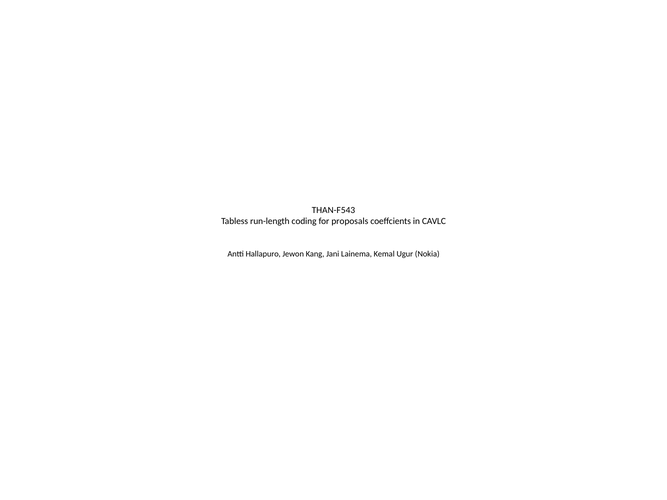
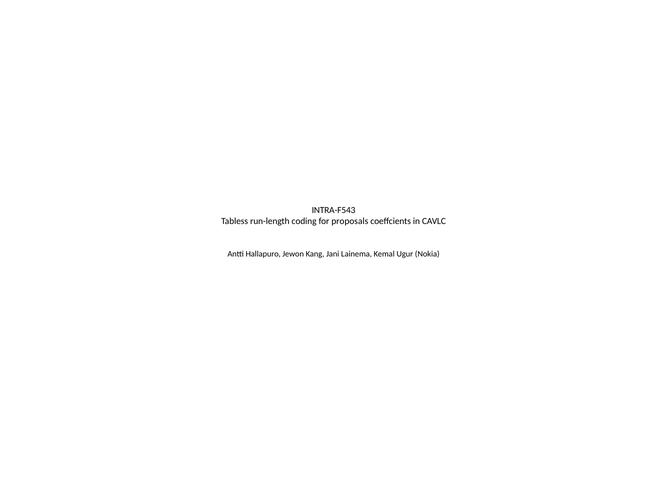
THAN-F543: THAN-F543 -> INTRA-F543 (334, 210)
